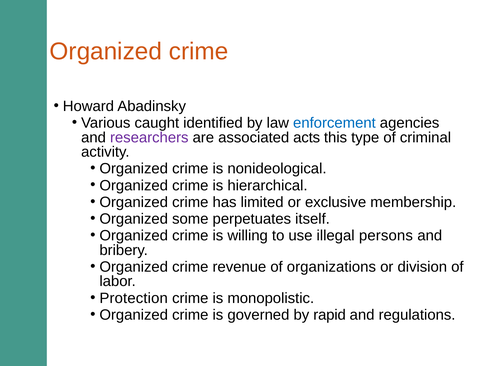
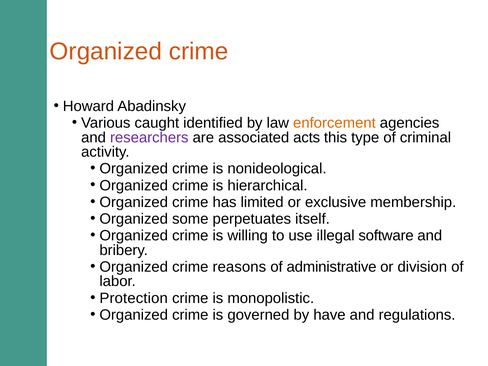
enforcement colour: blue -> orange (334, 123)
persons: persons -> software (386, 236)
revenue: revenue -> reasons (239, 267)
organizations: organizations -> administrative (332, 267)
rapid: rapid -> have (329, 315)
